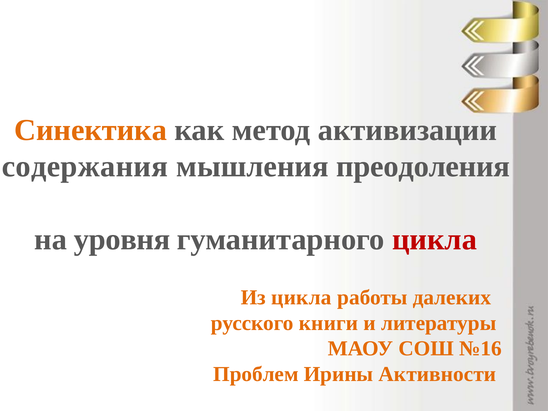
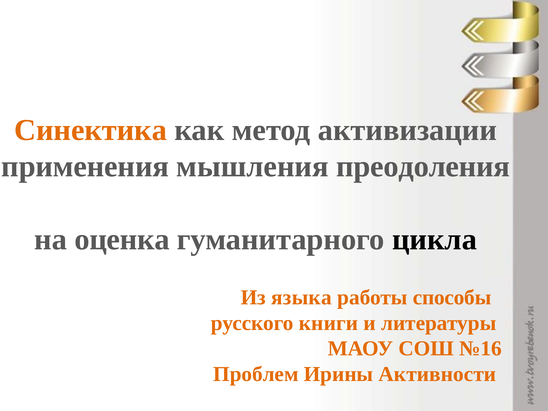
содержания: содержания -> применения (85, 167)
уровня: уровня -> оценка (122, 240)
цикла colour: red -> black (435, 240)
Из цикла: цикла -> языка (301, 297)
далеких: далеких -> способы (452, 297)
